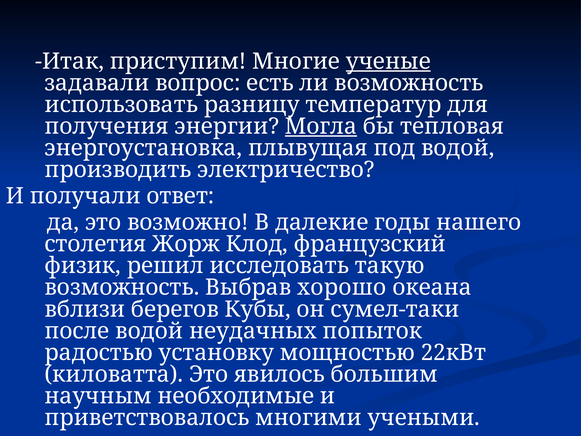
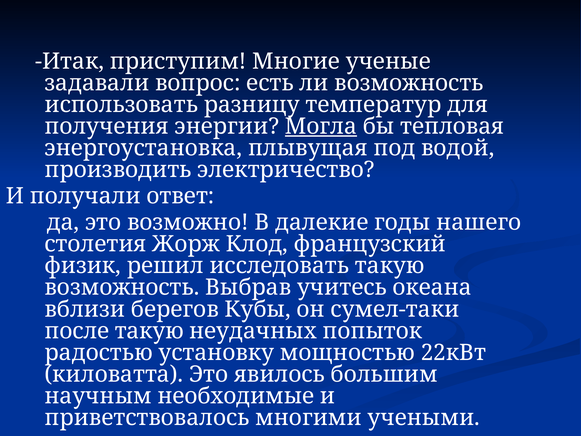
ученые underline: present -> none (388, 61)
хорошо: хорошо -> учитесь (342, 287)
после водой: водой -> такую (149, 331)
